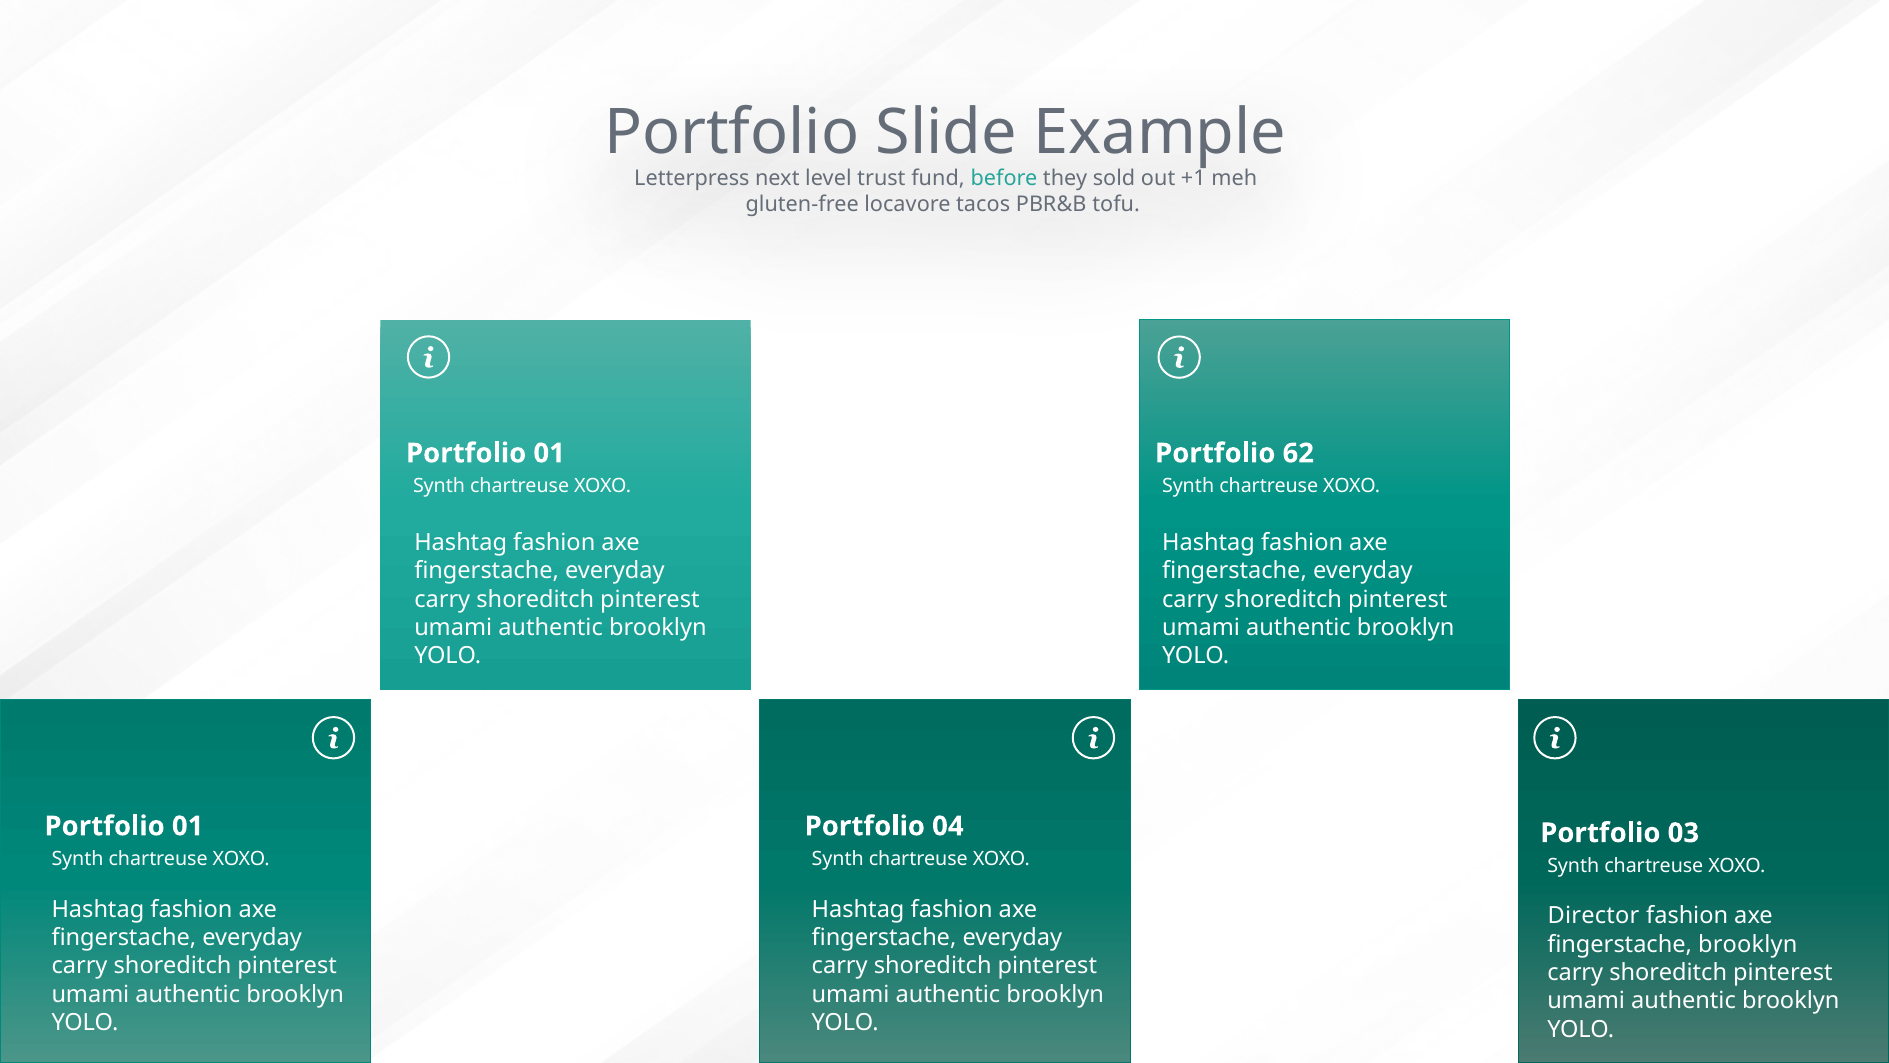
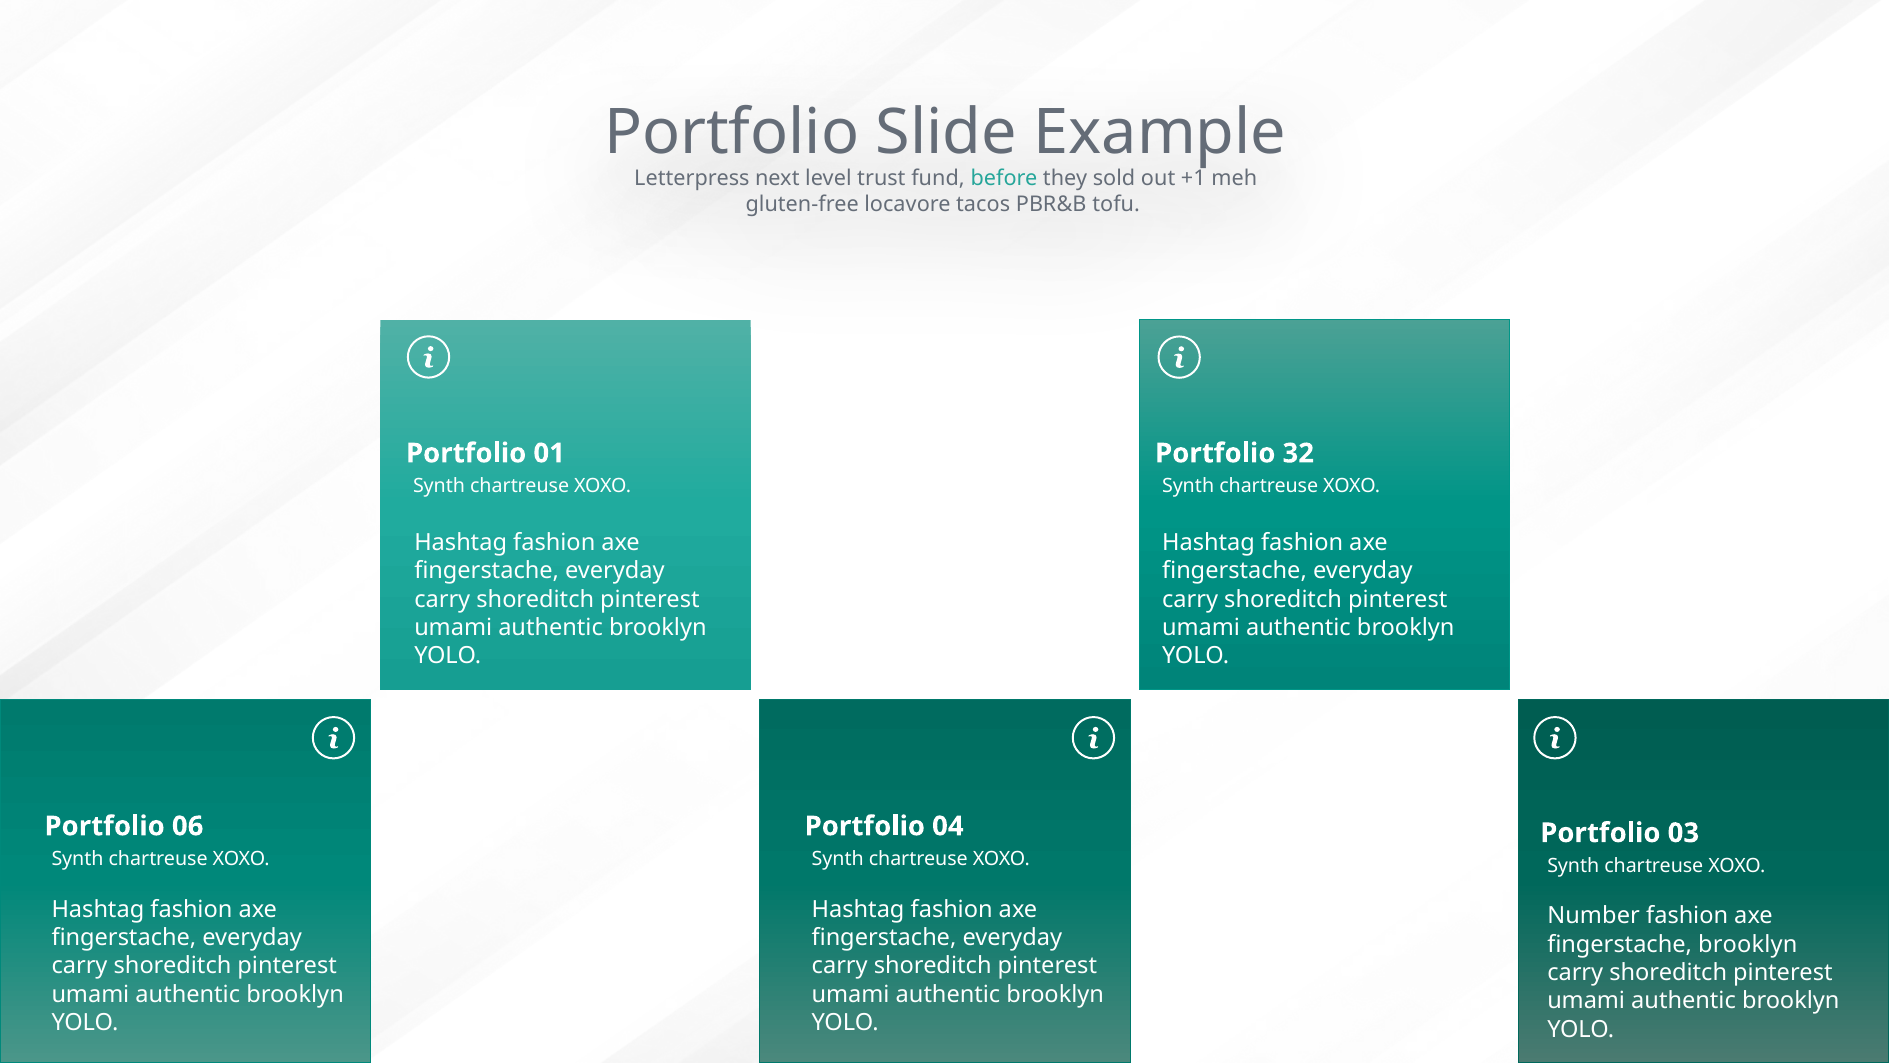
62: 62 -> 32 (1298, 453)
01: 01 -> 06 (188, 826)
Director: Director -> Number (1594, 916)
